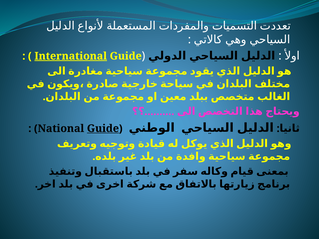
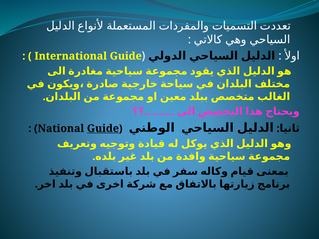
International underline: present -> none (71, 56)
